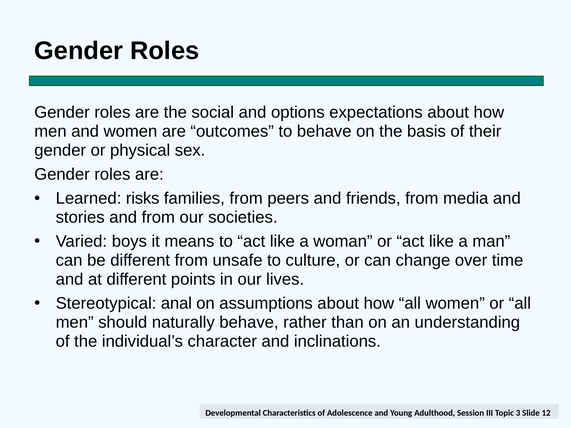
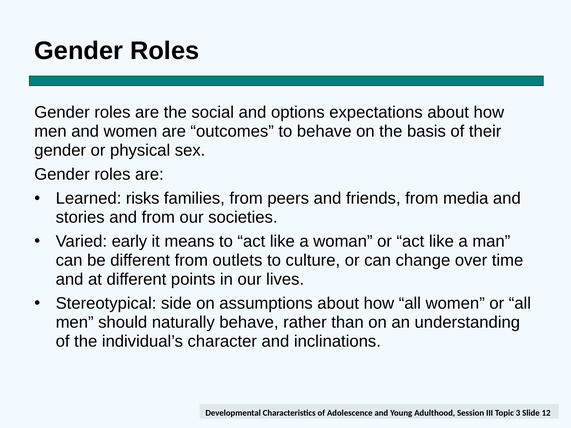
boys: boys -> early (129, 241)
unsafe: unsafe -> outlets (237, 260)
anal: anal -> side (176, 303)
